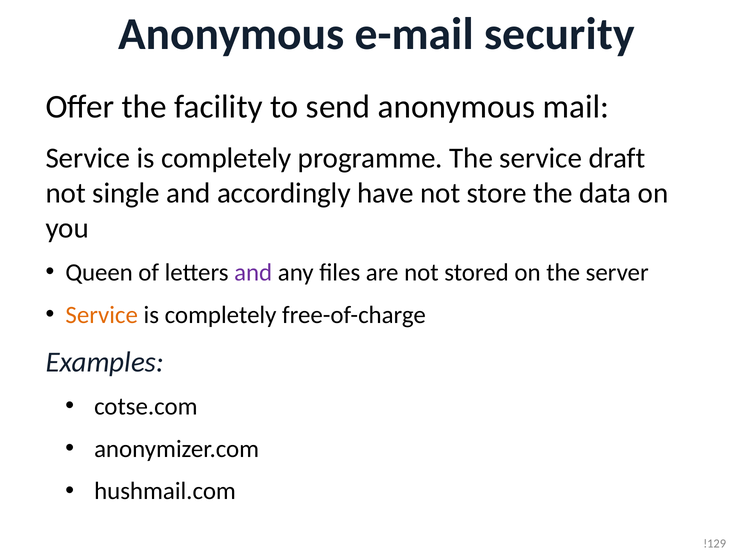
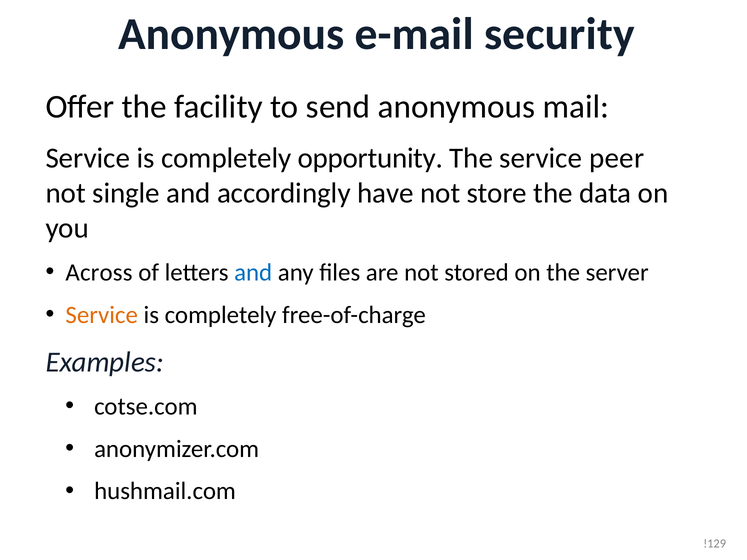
programme: programme -> opportunity (370, 158)
draft: draft -> peer (617, 158)
Queen: Queen -> Across (99, 273)
and colour: purple -> blue (253, 273)
